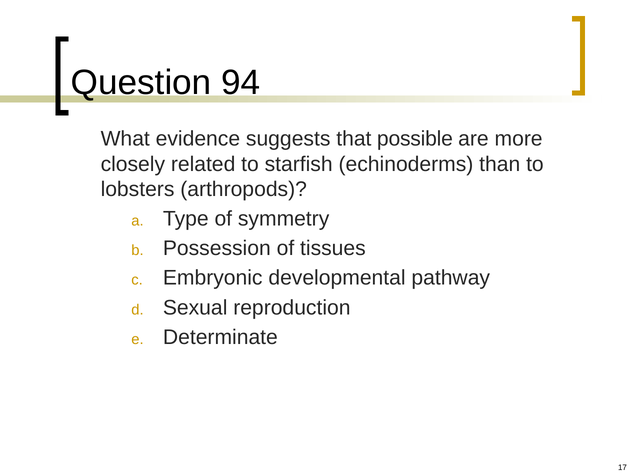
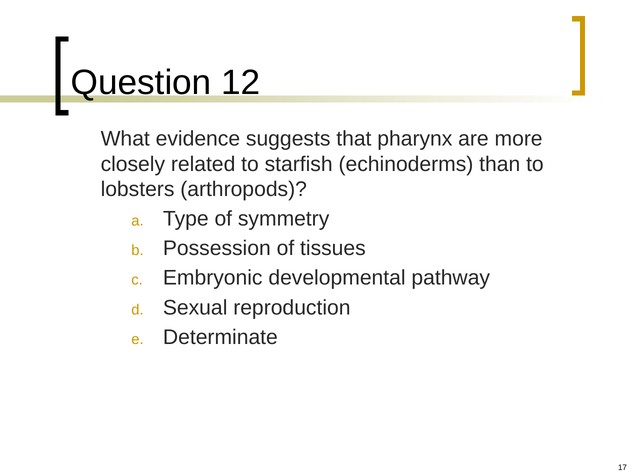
94: 94 -> 12 (241, 83)
possible: possible -> pharynx (415, 139)
